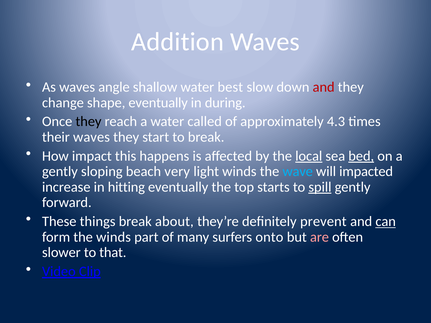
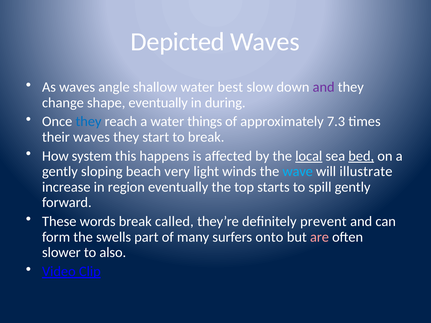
Addition: Addition -> Depicted (178, 42)
and colour: red -> purple (324, 87)
they colour: black -> blue (88, 122)
called: called -> things (205, 122)
4.3: 4.3 -> 7.3 (336, 122)
impact: impact -> system (92, 156)
impacted: impacted -> illustrate (366, 172)
hitting: hitting -> region (126, 187)
spill underline: present -> none (320, 187)
things: things -> words (98, 222)
about: about -> called (174, 222)
can underline: present -> none (386, 222)
the winds: winds -> swells (114, 237)
that: that -> also (113, 253)
